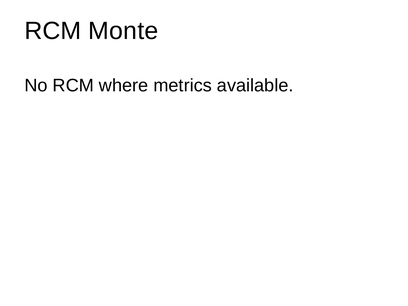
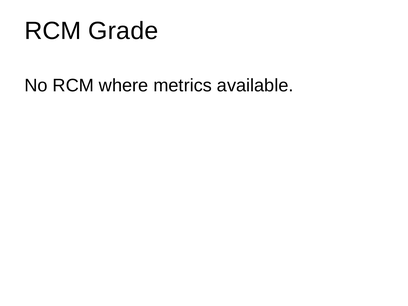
Monte: Monte -> Grade (123, 31)
